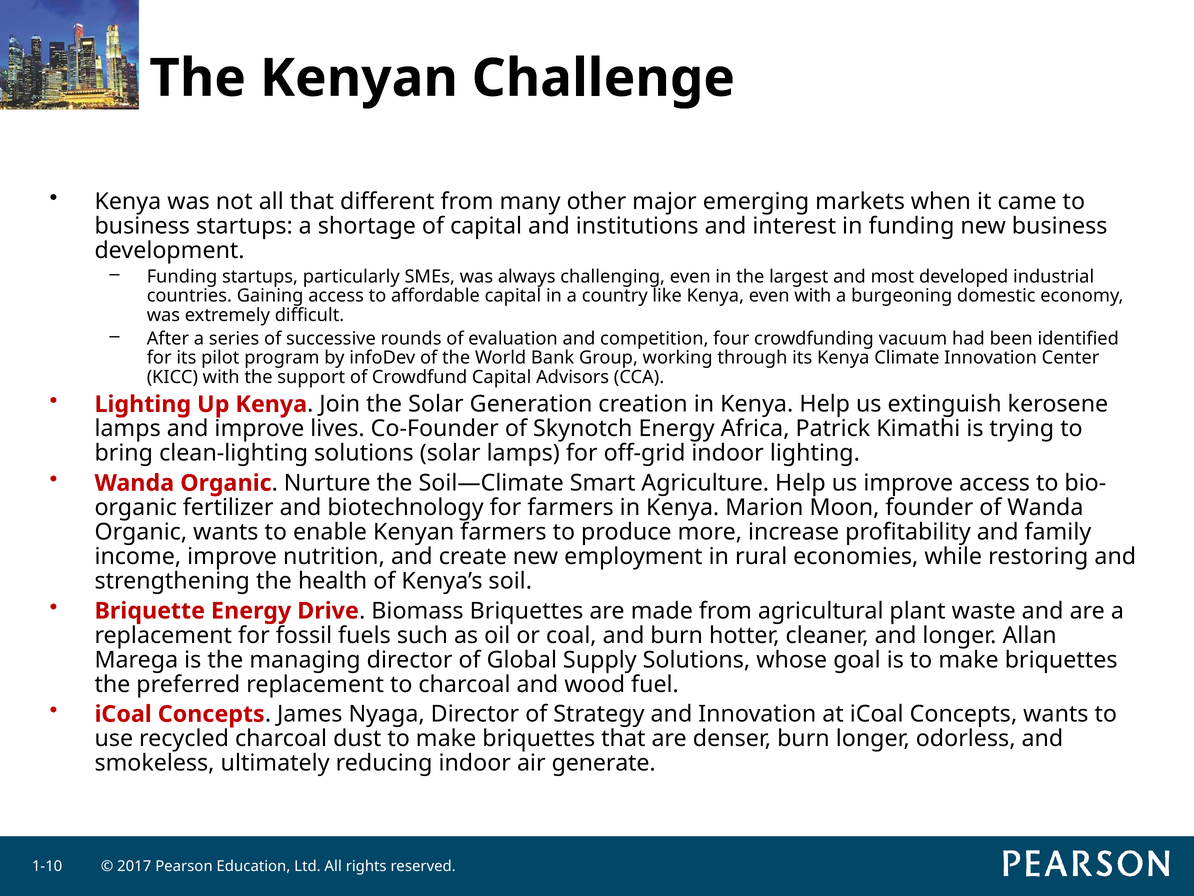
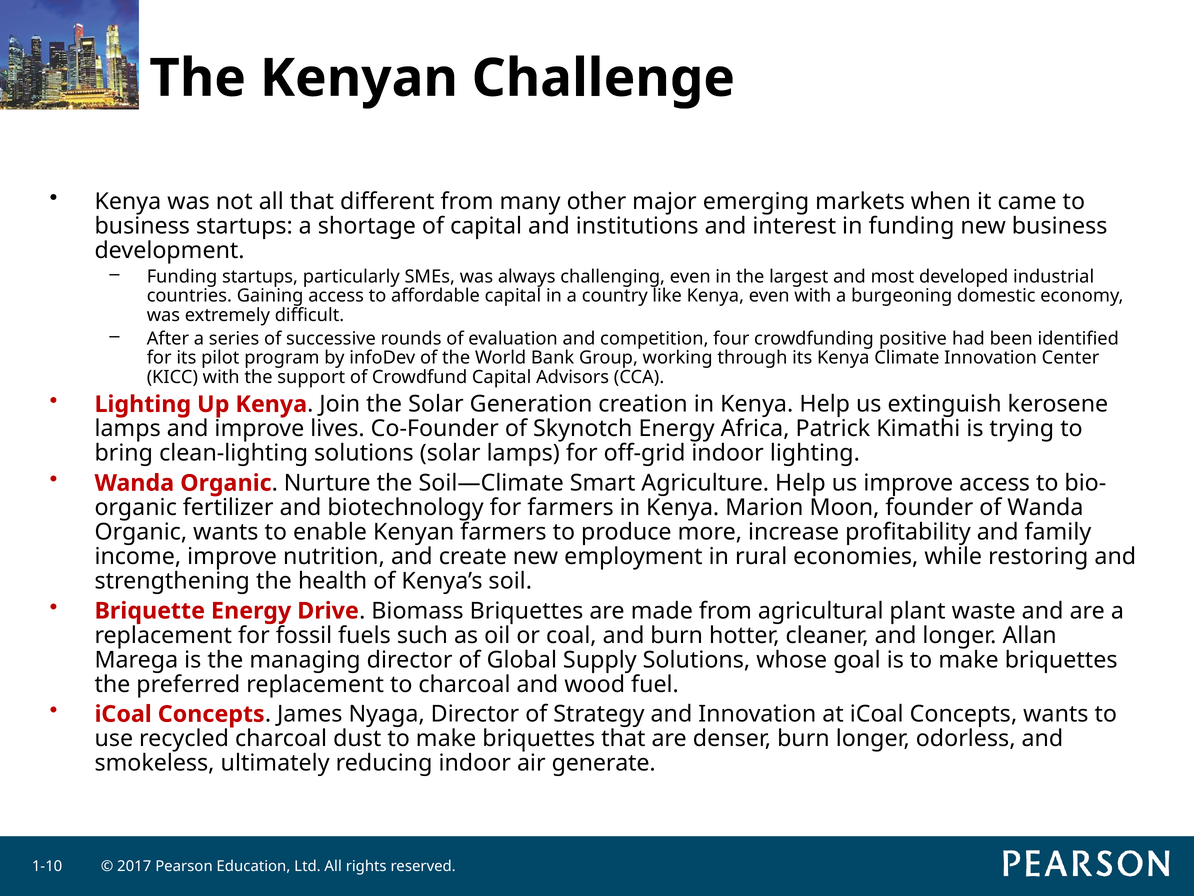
vacuum: vacuum -> positive (913, 338)
